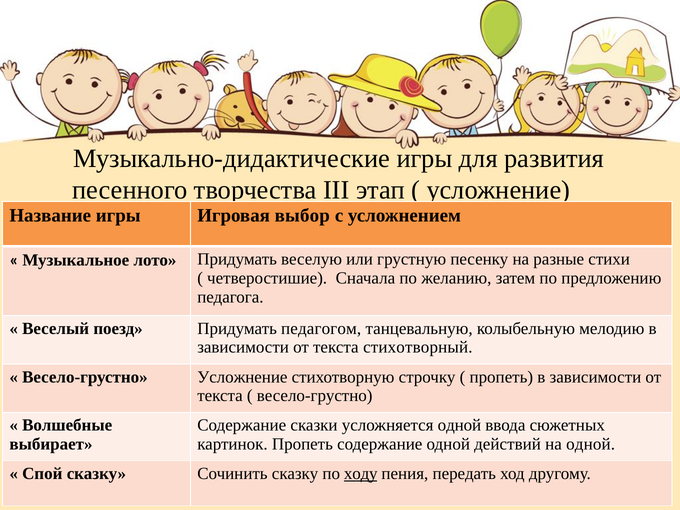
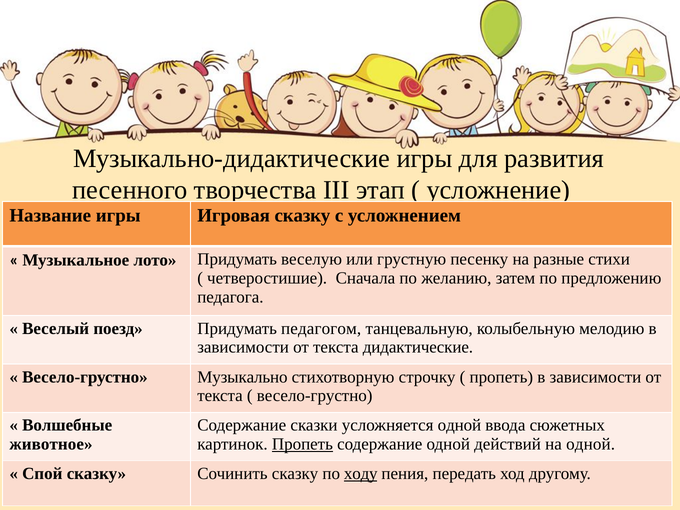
Игровая выбор: выбор -> сказку (302, 216)
стихотворный: стихотворный -> дидактические (418, 347)
Весело-грустно Усложнение: Усложнение -> Музыкально (242, 377)
выбирает: выбирает -> животное (51, 444)
Пропеть underline: none -> present (302, 444)
